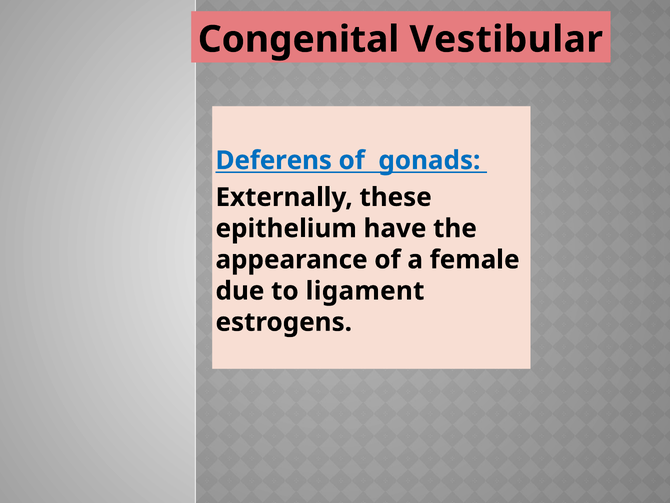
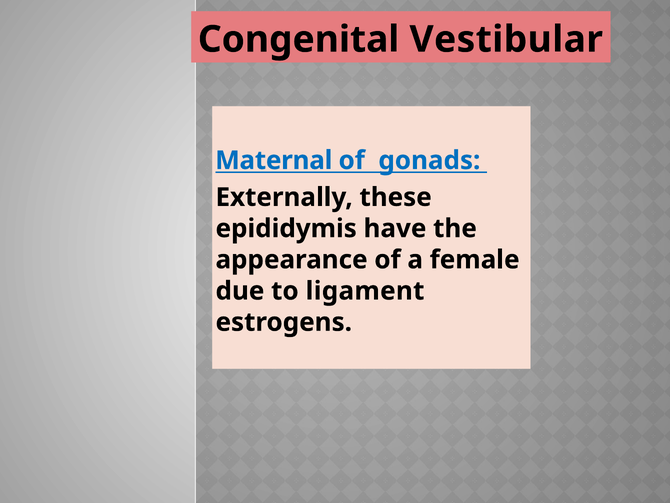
Deferens: Deferens -> Maternal (274, 160)
epithelium: epithelium -> epididymis (286, 228)
